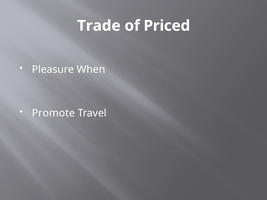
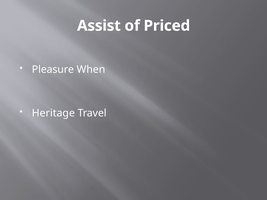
Trade: Trade -> Assist (99, 26)
Promote: Promote -> Heritage (53, 113)
